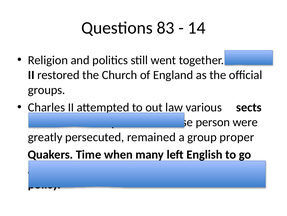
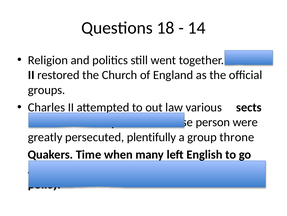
83: 83 -> 18 (166, 28)
remained: remained -> plentifully (151, 137)
proper: proper -> throne (237, 137)
